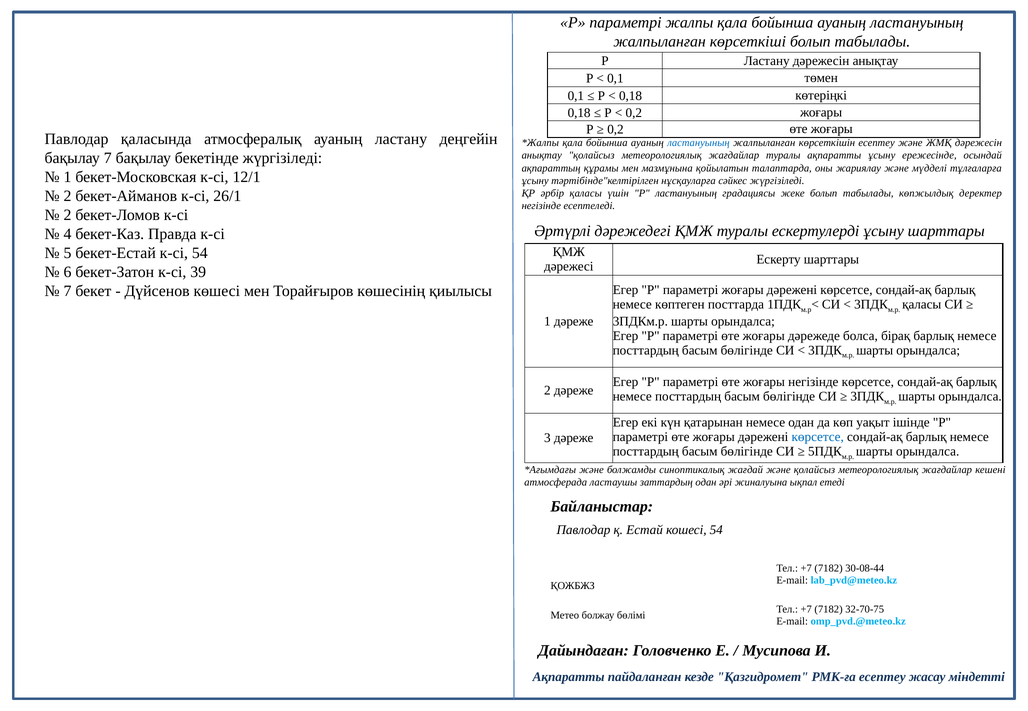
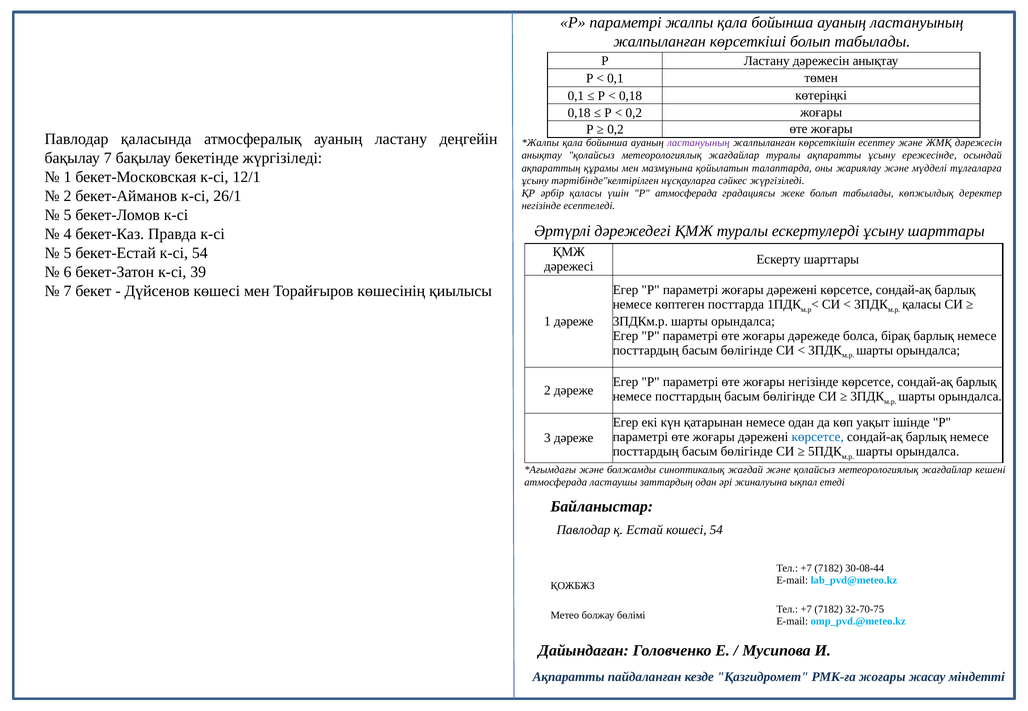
ластануының colour: blue -> purple (699, 143)
Р ластануының: ластануының -> атмосферада (686, 194)
2: 2 -> 5 (68, 215)
РМК-ға есептеу: есептеу -> жоғары (882, 678)
